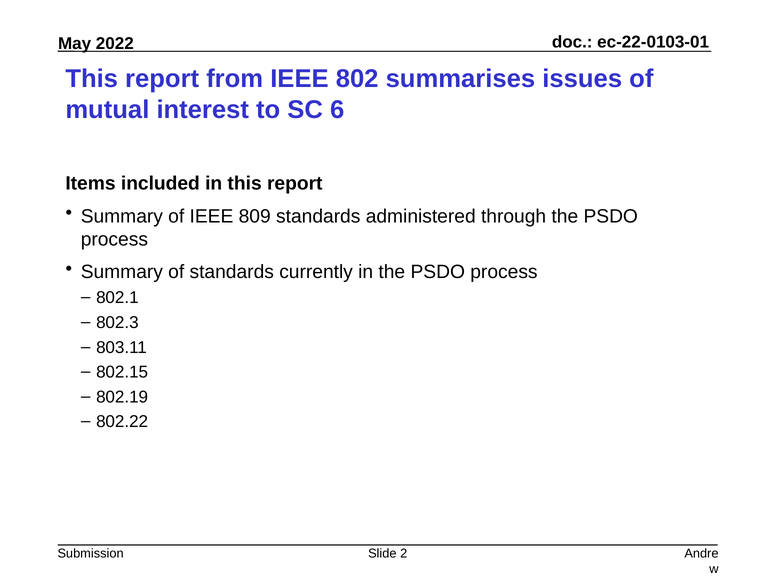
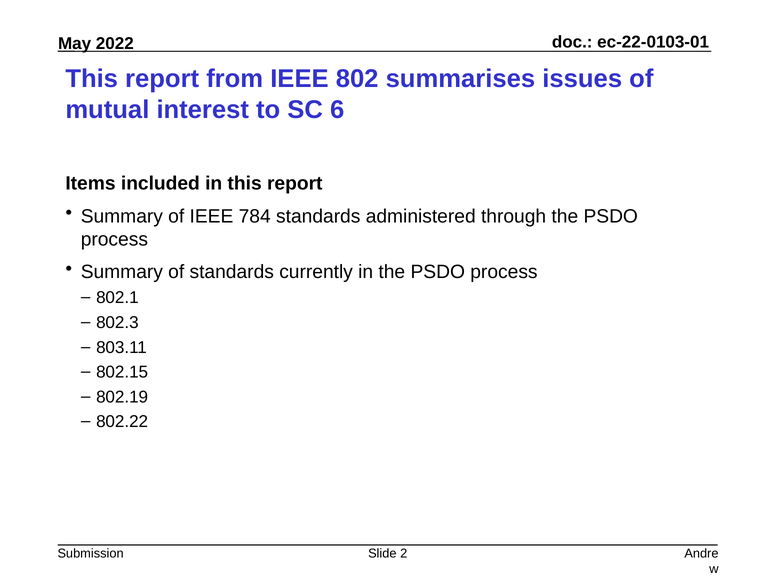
809: 809 -> 784 (255, 216)
